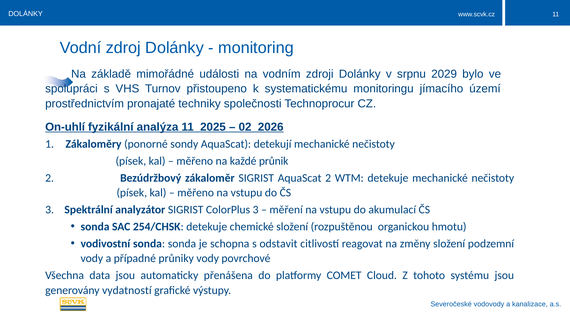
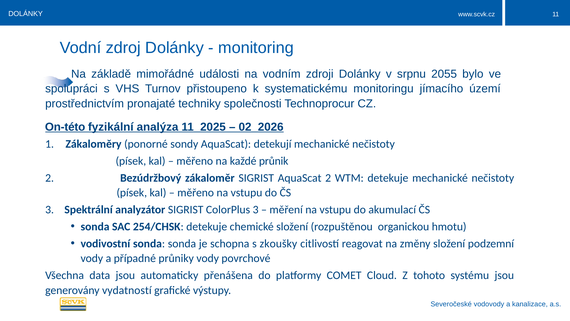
2029: 2029 -> 2055 (444, 74)
On-uhlí: On-uhlí -> On-této (65, 127)
odstavit: odstavit -> zkoušky (278, 243)
